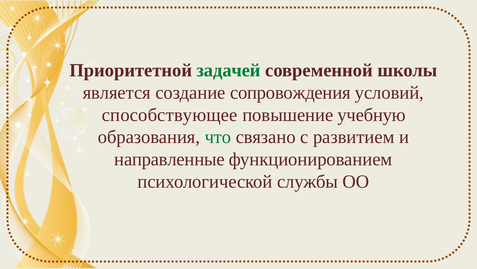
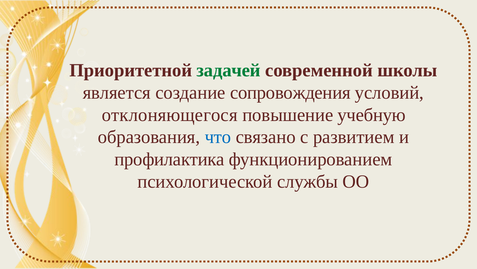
способствующее: способствующее -> отклоняющегося (170, 115)
что colour: green -> blue (218, 137)
направленные: направленные -> профилактика (169, 159)
